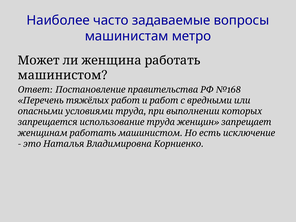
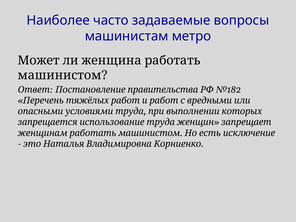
№168: №168 -> №182 (228, 90)
